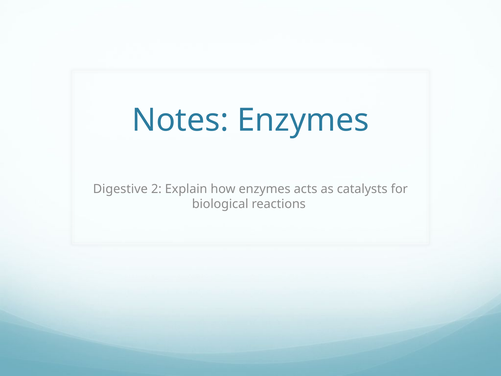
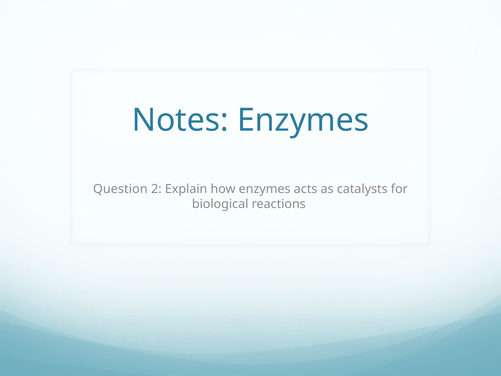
Digestive: Digestive -> Question (120, 189)
